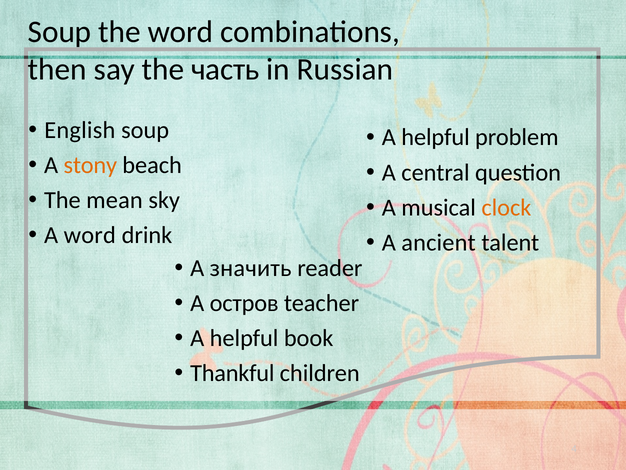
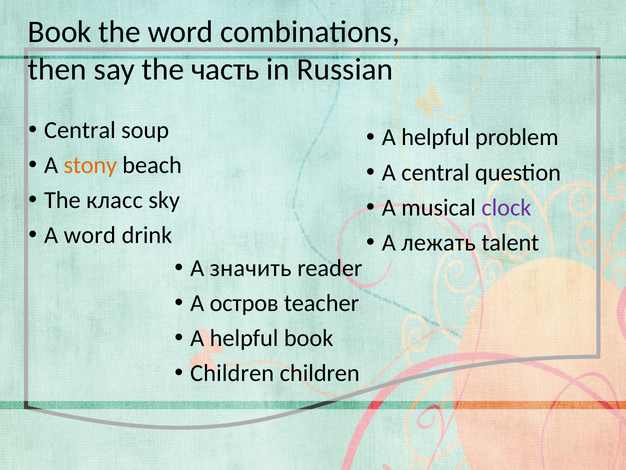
Soup: Soup -> Book (60, 32)
English: English -> Central (80, 130)
mean: mean -> класс (114, 200)
clock colour: orange -> purple (506, 207)
ancient: ancient -> лежать (439, 242)
Thankful: Thankful -> Children (232, 373)
